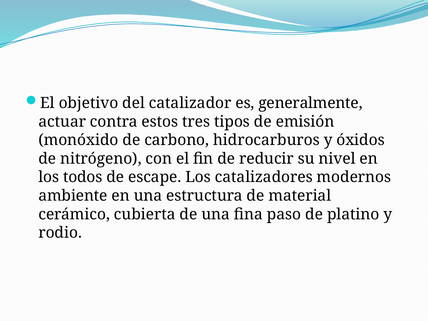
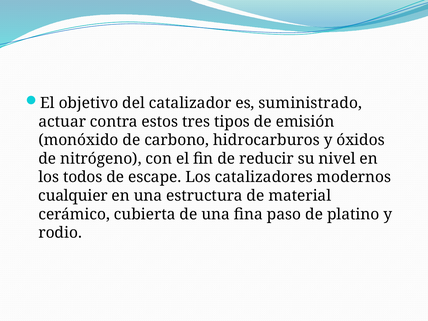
generalmente: generalmente -> suministrado (310, 103)
ambiente: ambiente -> cualquier (73, 196)
